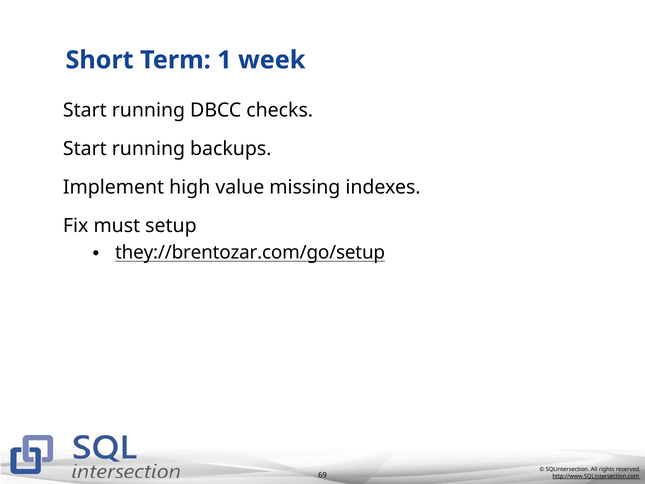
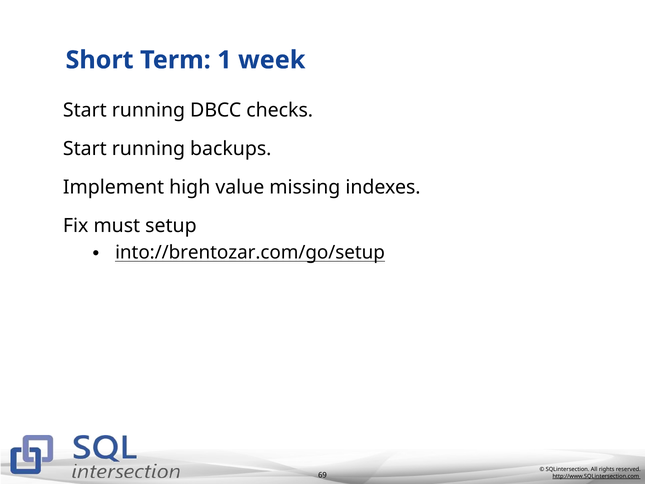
they://brentozar.com/go/setup: they://brentozar.com/go/setup -> into://brentozar.com/go/setup (250, 253)
